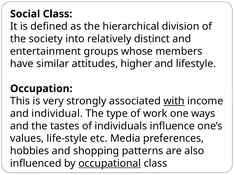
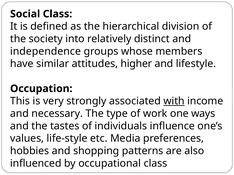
entertainment: entertainment -> independence (46, 51)
individual: individual -> necessary (57, 114)
occupational underline: present -> none (110, 164)
